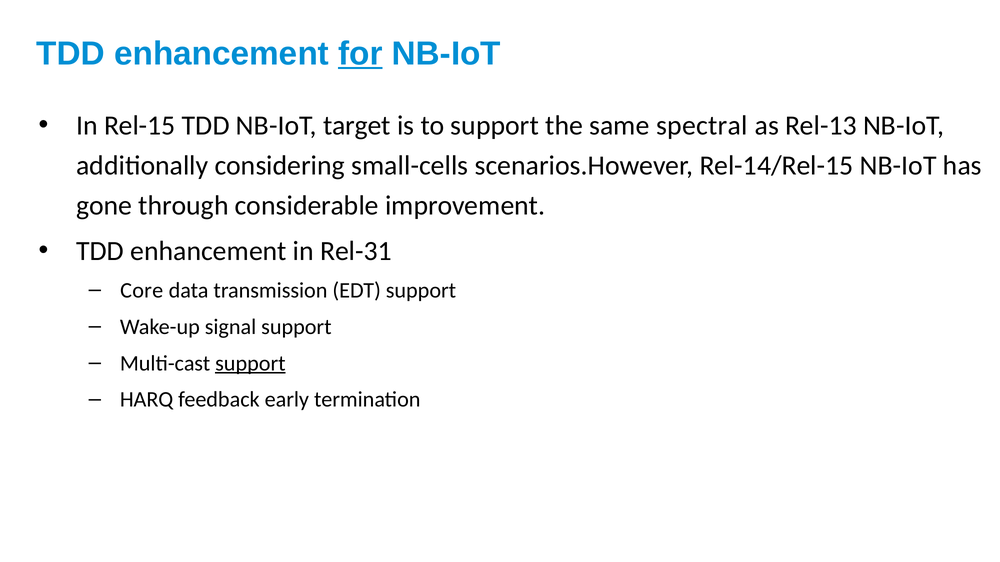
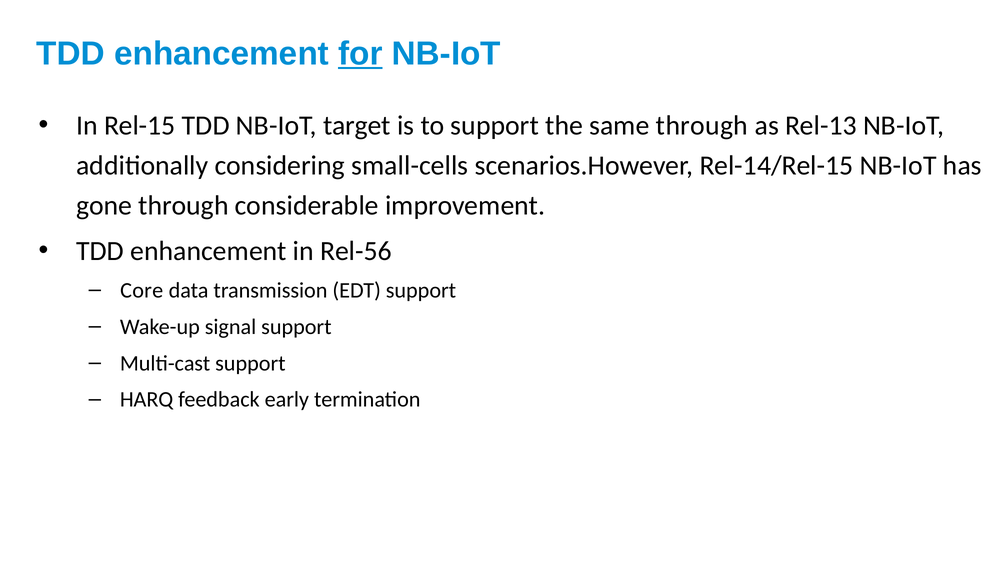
same spectral: spectral -> through (702, 126)
Rel-31: Rel-31 -> Rel-56 (356, 251)
support underline: present -> none (250, 364)
